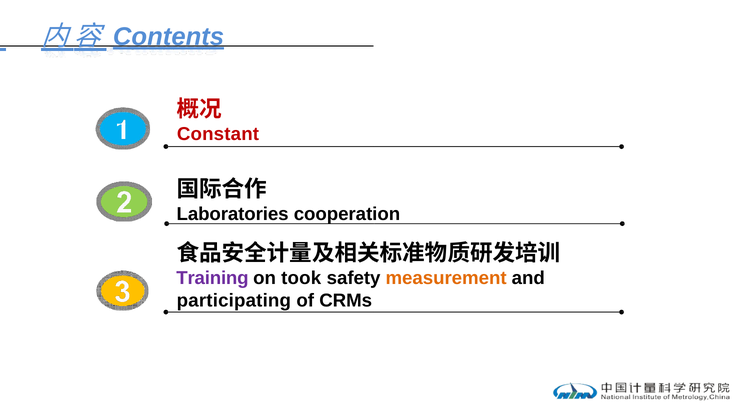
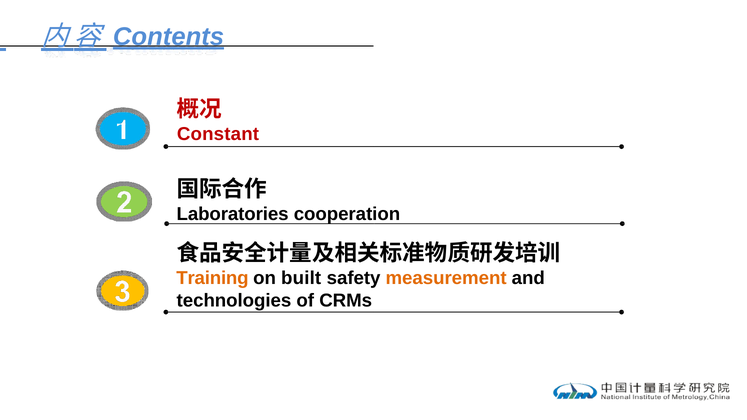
Training colour: purple -> orange (212, 278)
took: took -> built (301, 278)
participating: participating -> technologies (234, 301)
